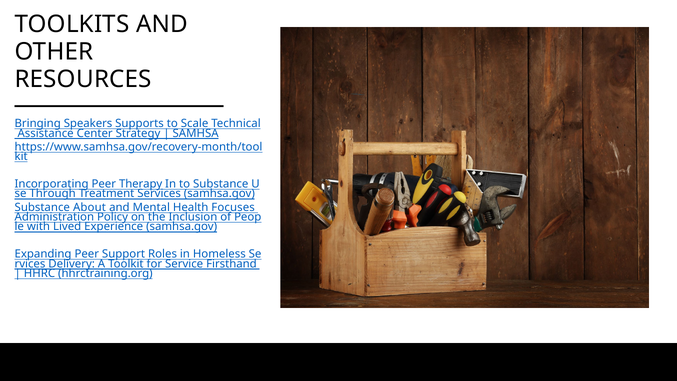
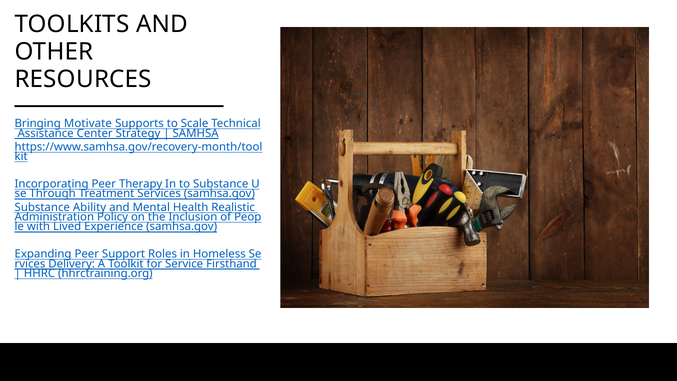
Speakers: Speakers -> Motivate (88, 124)
About: About -> Ability (90, 207)
Focuses: Focuses -> Realistic (233, 207)
